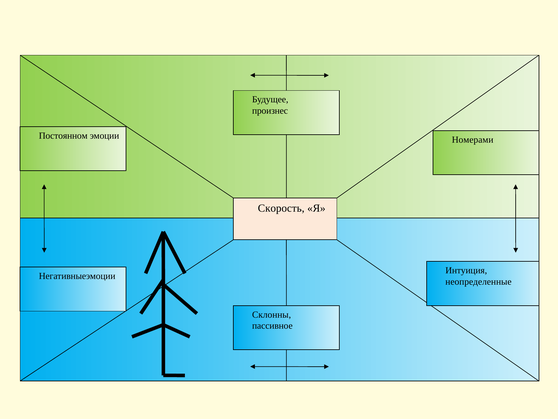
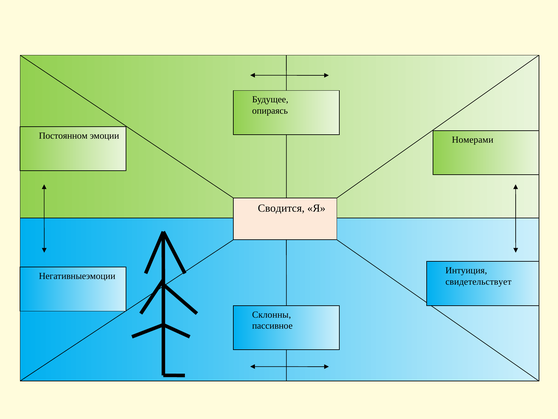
произнес: произнес -> опираясь (270, 111)
Скорость: Скорость -> Сводится (281, 208)
неопределенные: неопределенные -> свидетельствует (478, 281)
